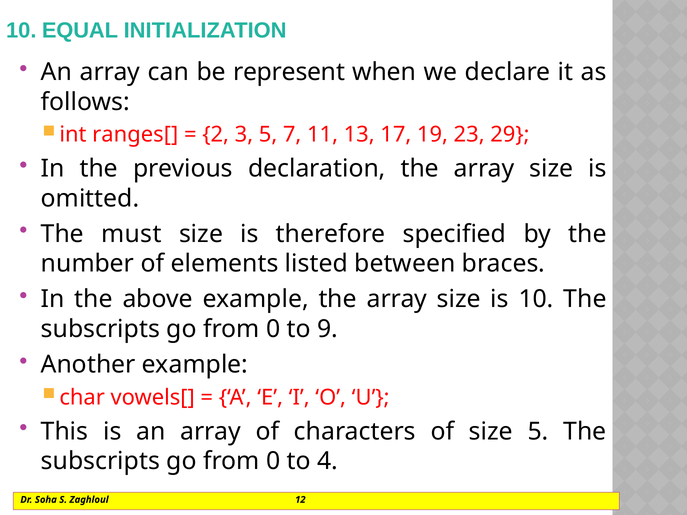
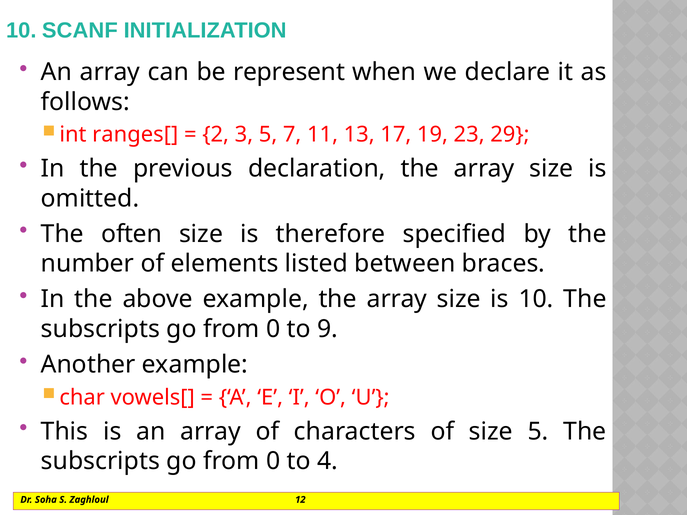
EQUAL: EQUAL -> SCANF (80, 30)
must: must -> often (132, 234)
